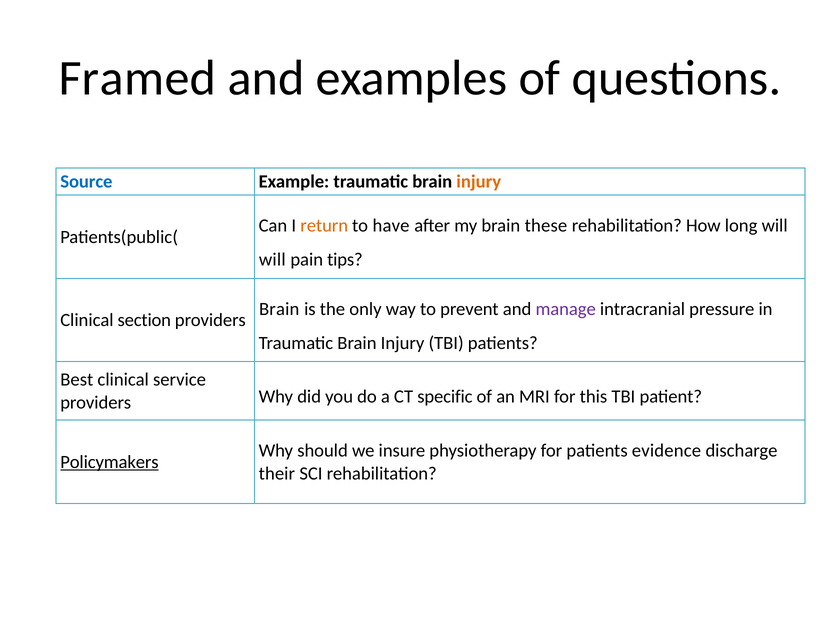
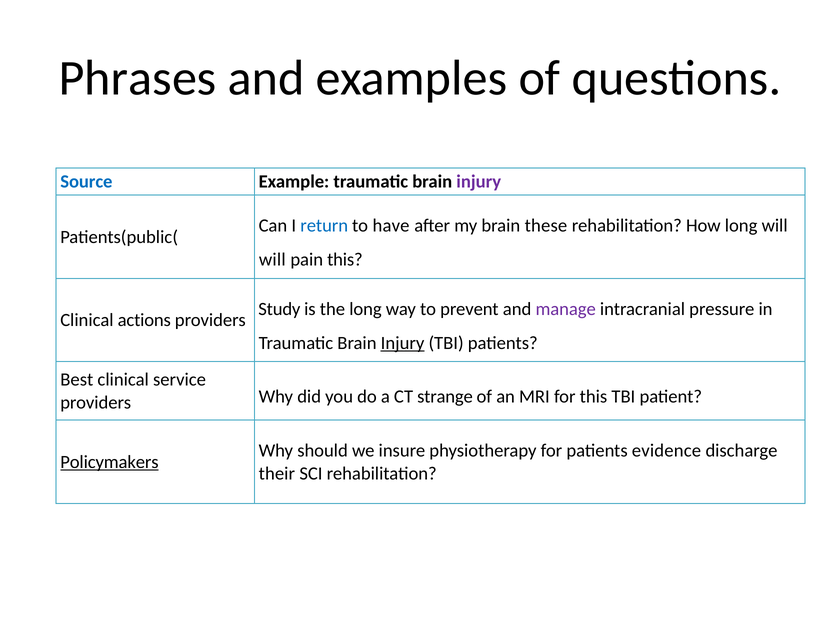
Framed: Framed -> Phrases (138, 78)
injury colour: orange -> purple (479, 182)
return colour: orange -> blue (324, 225)
pain tips: tips -> this (345, 260)
Brain: Brain -> Study (279, 309)
the only: only -> long (366, 309)
section: section -> actions (144, 320)
Injury underline: none -> present (403, 343)
specific: specific -> strange (445, 397)
